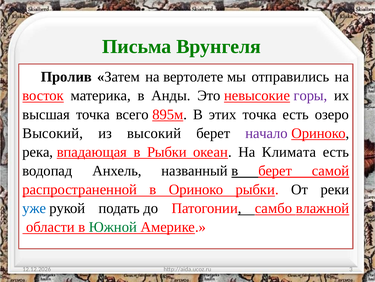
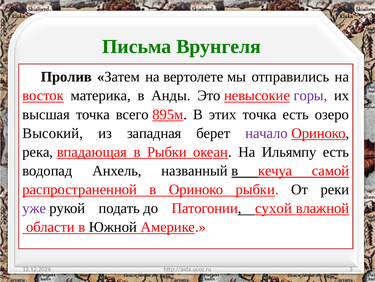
из высокий: высокий -> западная (154, 133)
Климата: Климата -> Ильямпу (289, 152)
в берет: берет -> кечуа (275, 170)
уже colour: blue -> purple (34, 208)
самбо: самбо -> сухой (273, 208)
Южной colour: green -> black (113, 227)
